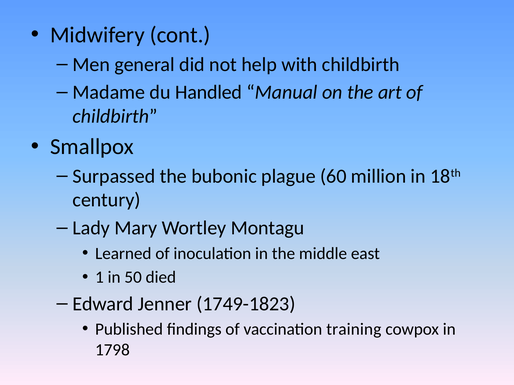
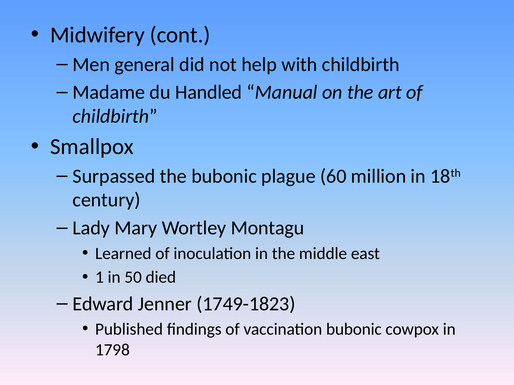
vaccination training: training -> bubonic (354, 330)
